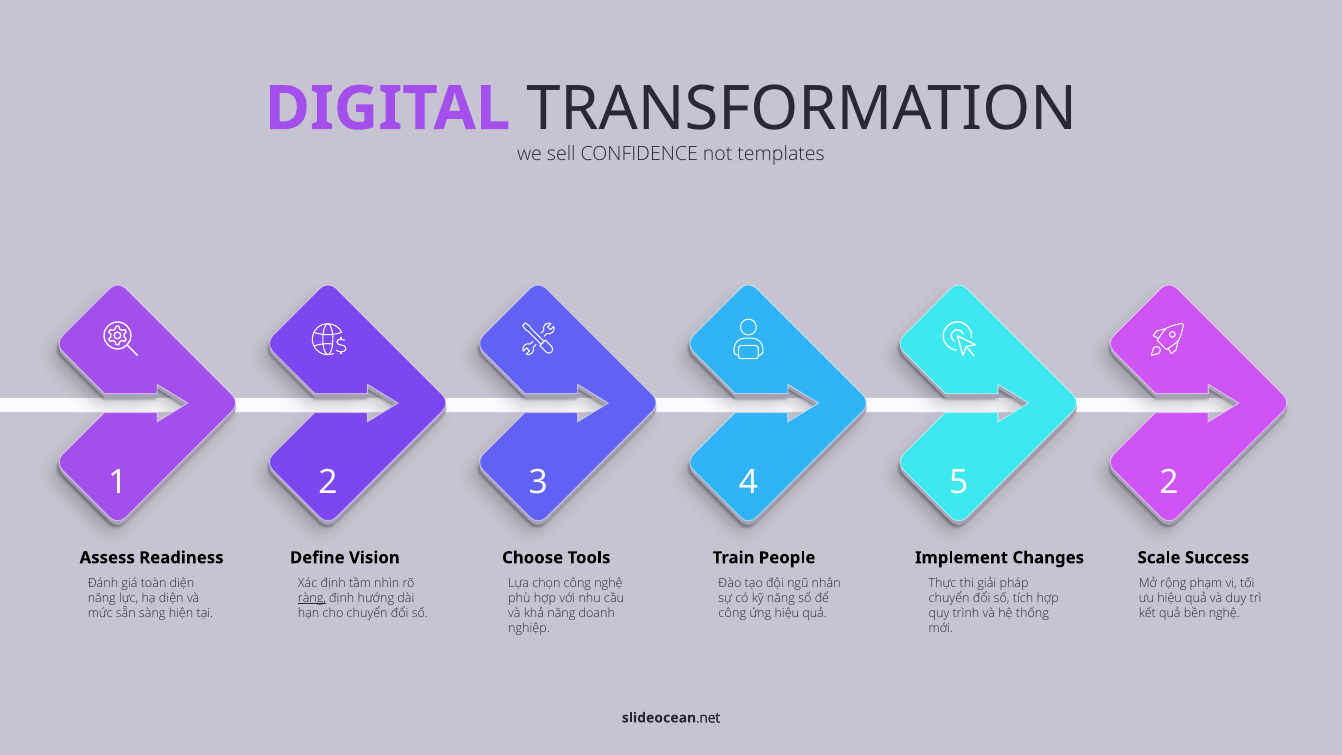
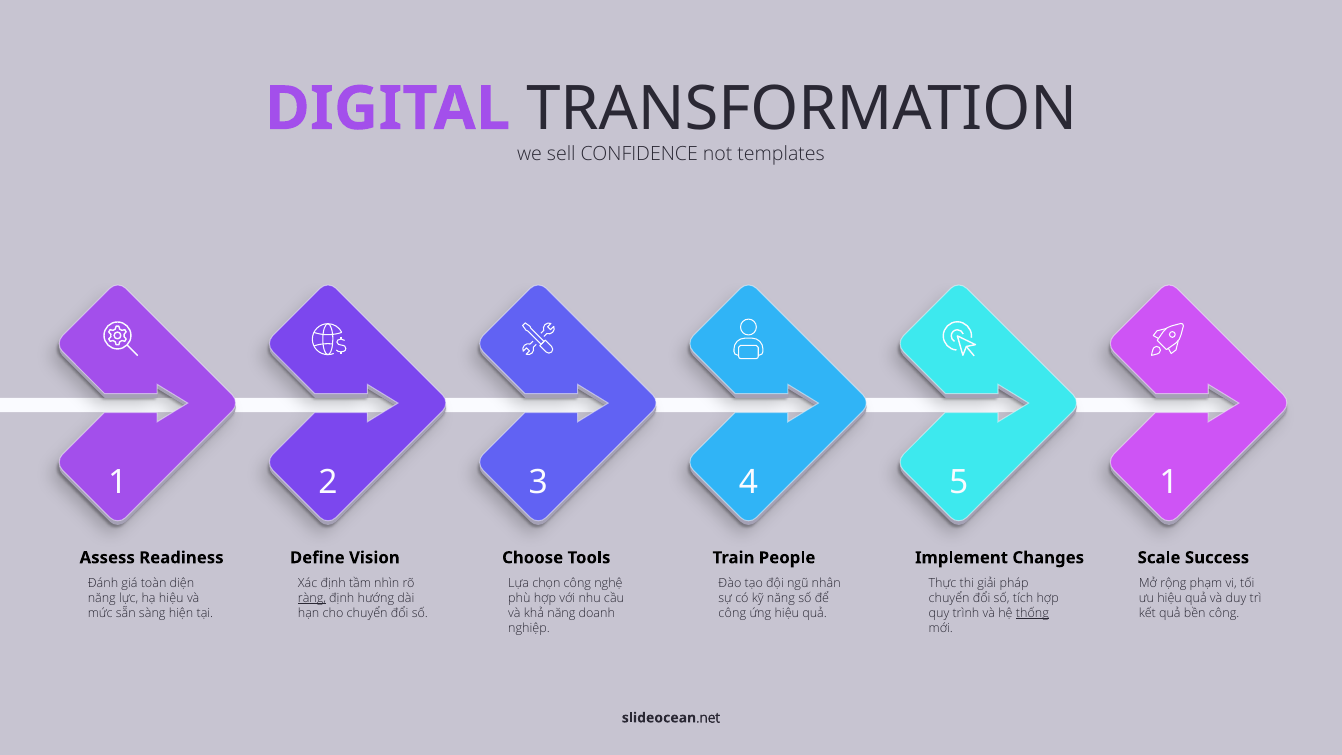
5 2: 2 -> 1 (1169, 482)
hạ diện: diện -> hiệu (171, 598)
thống underline: none -> present (1032, 613)
bền nghệ: nghệ -> công (1224, 613)
